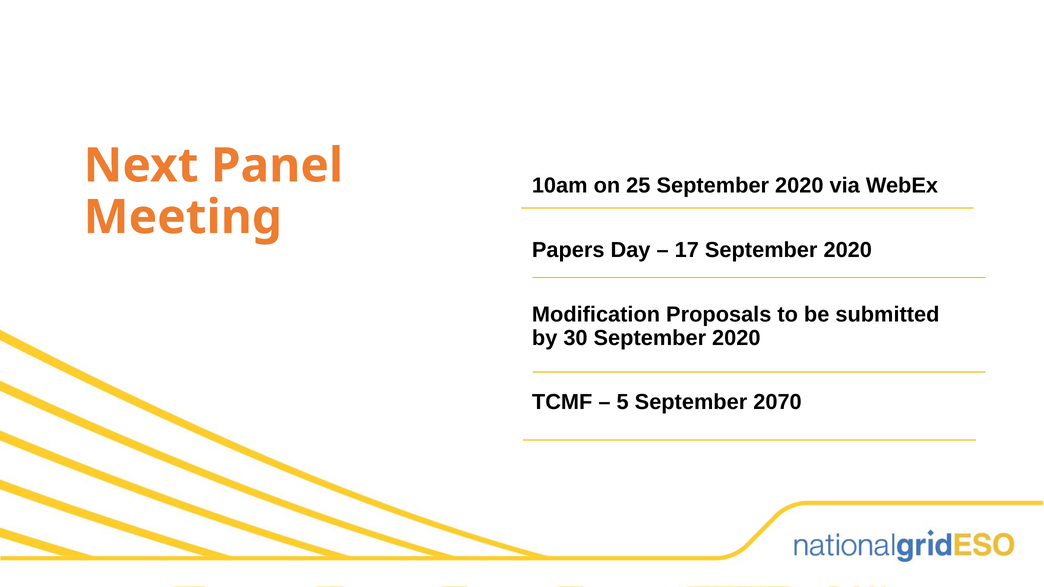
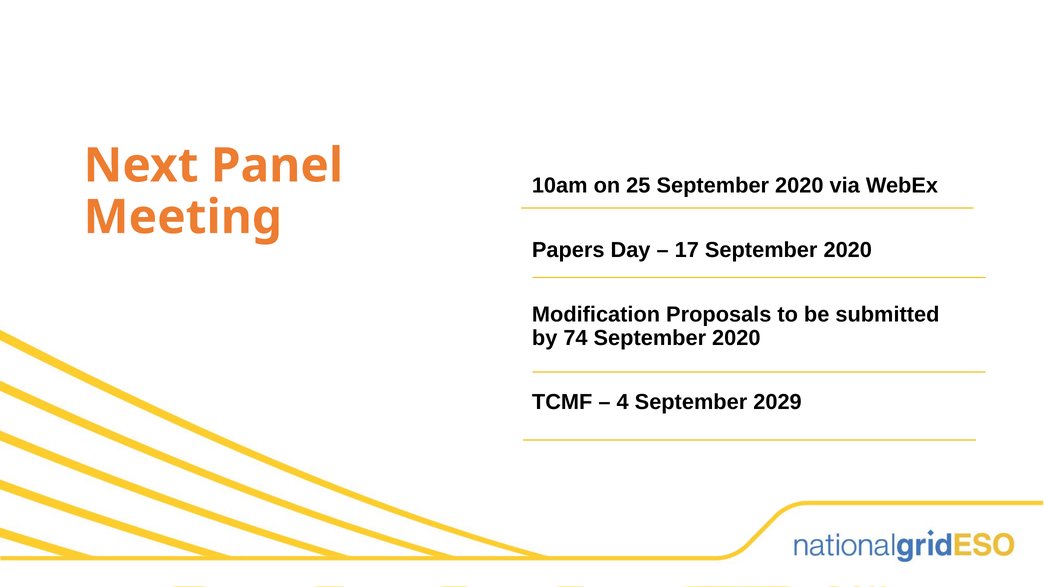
30: 30 -> 74 (575, 338)
5: 5 -> 4 (623, 402)
2070: 2070 -> 2029 (778, 402)
